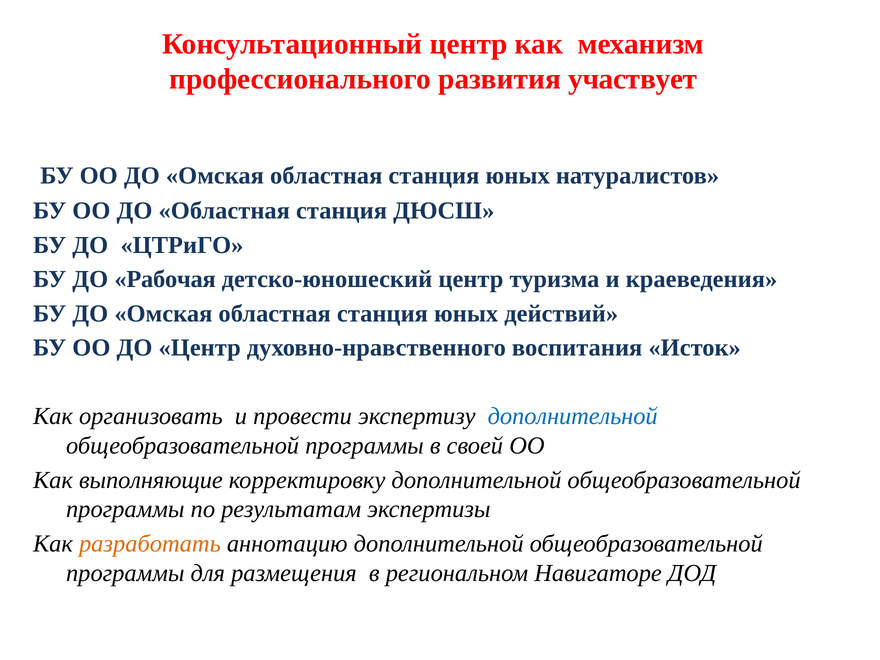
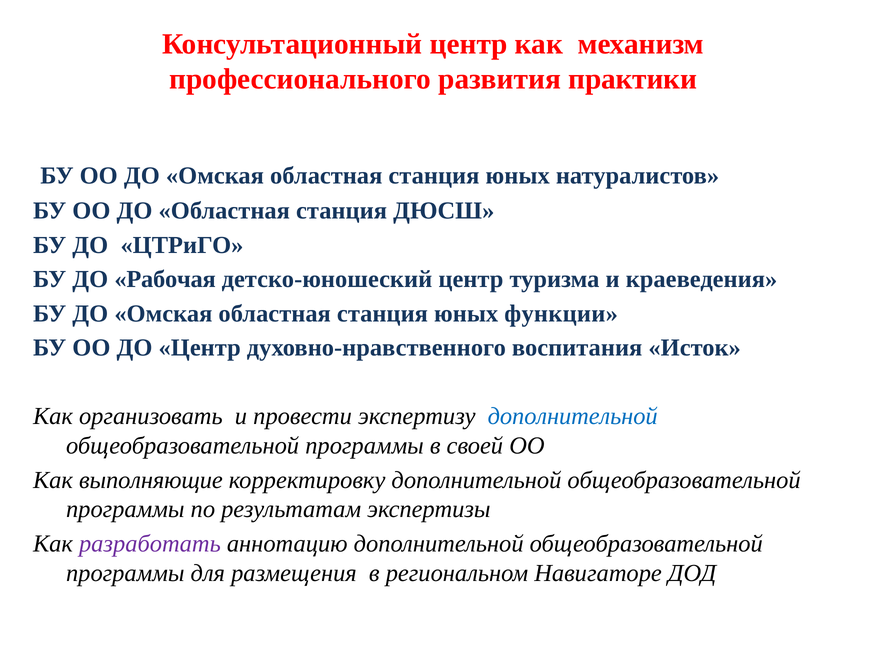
участвует: участвует -> практики (633, 79)
действий: действий -> функции (561, 314)
разработать colour: orange -> purple (150, 544)
